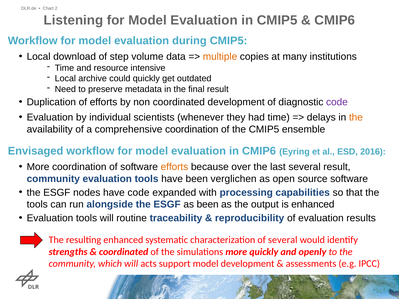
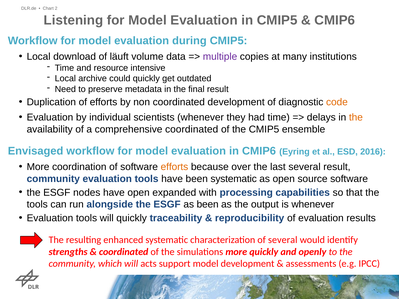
step: step -> läuft (119, 57)
multiple colour: orange -> purple (220, 57)
code colour: purple -> orange (337, 102)
comprehensive coordination: coordination -> coordinated (192, 129)
been verglichen: verglichen -> systematic (234, 179)
have code: code -> open (139, 193)
is enhanced: enhanced -> whenever (313, 205)
will routine: routine -> quickly (132, 218)
